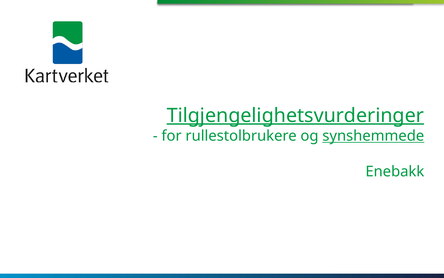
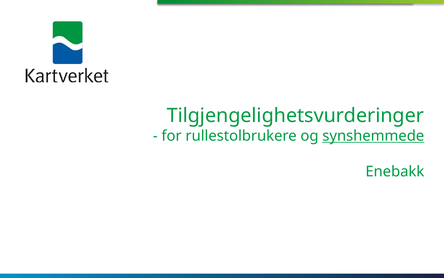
Tilgjengelighetsvurderinger underline: present -> none (295, 115)
